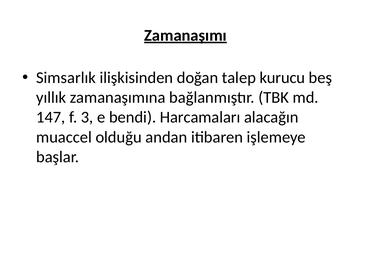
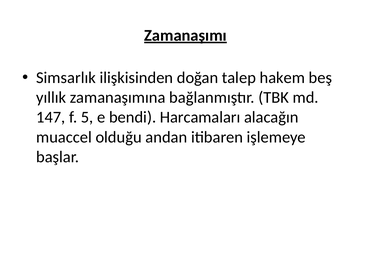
kurucu: kurucu -> hakem (282, 78)
3: 3 -> 5 (87, 117)
